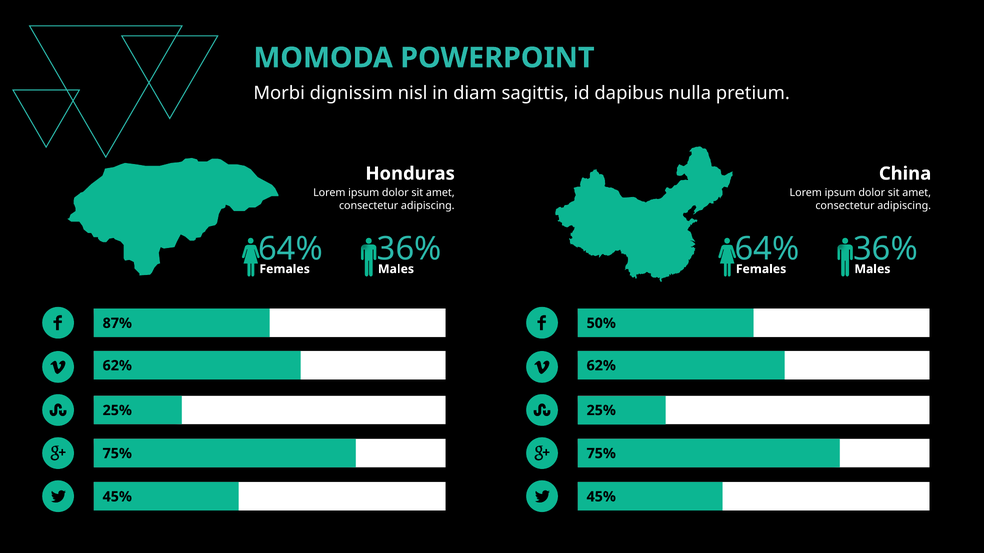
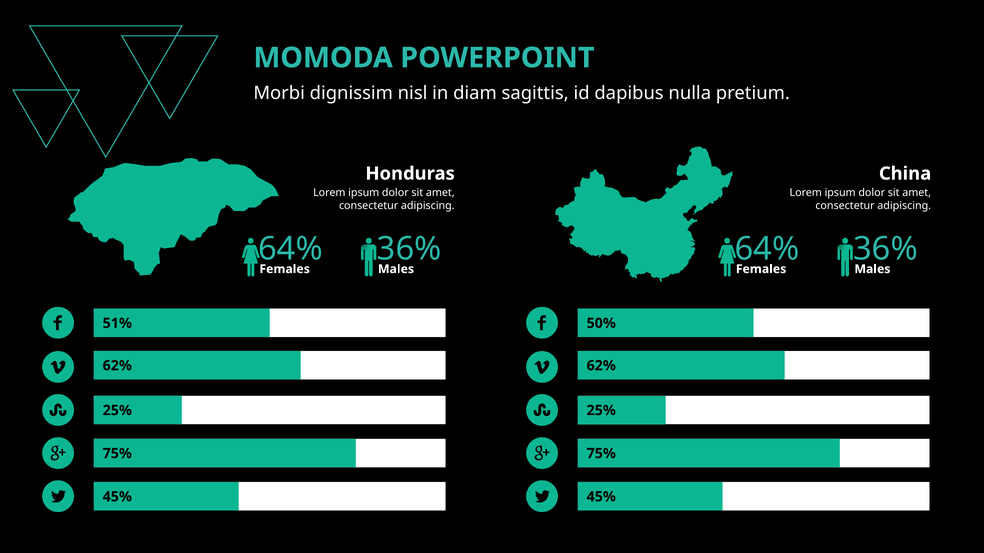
87%: 87% -> 51% (117, 323)
